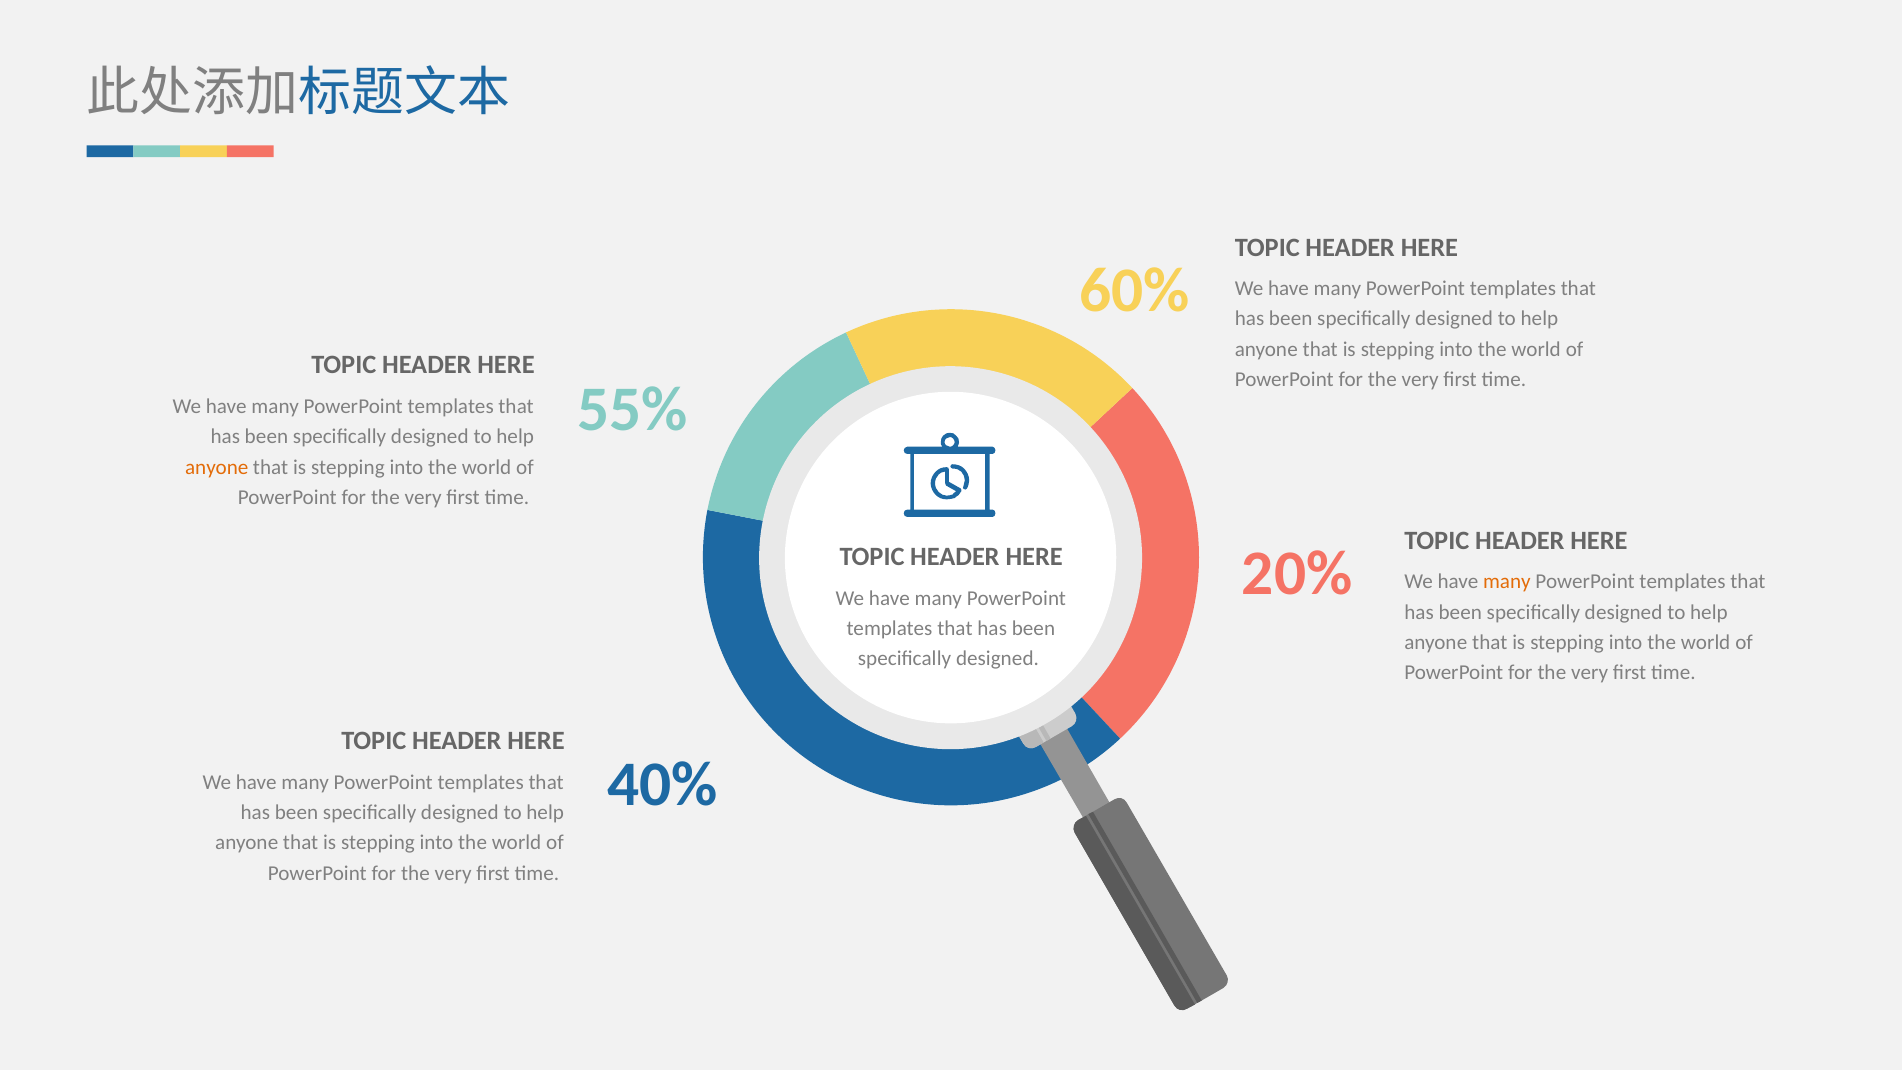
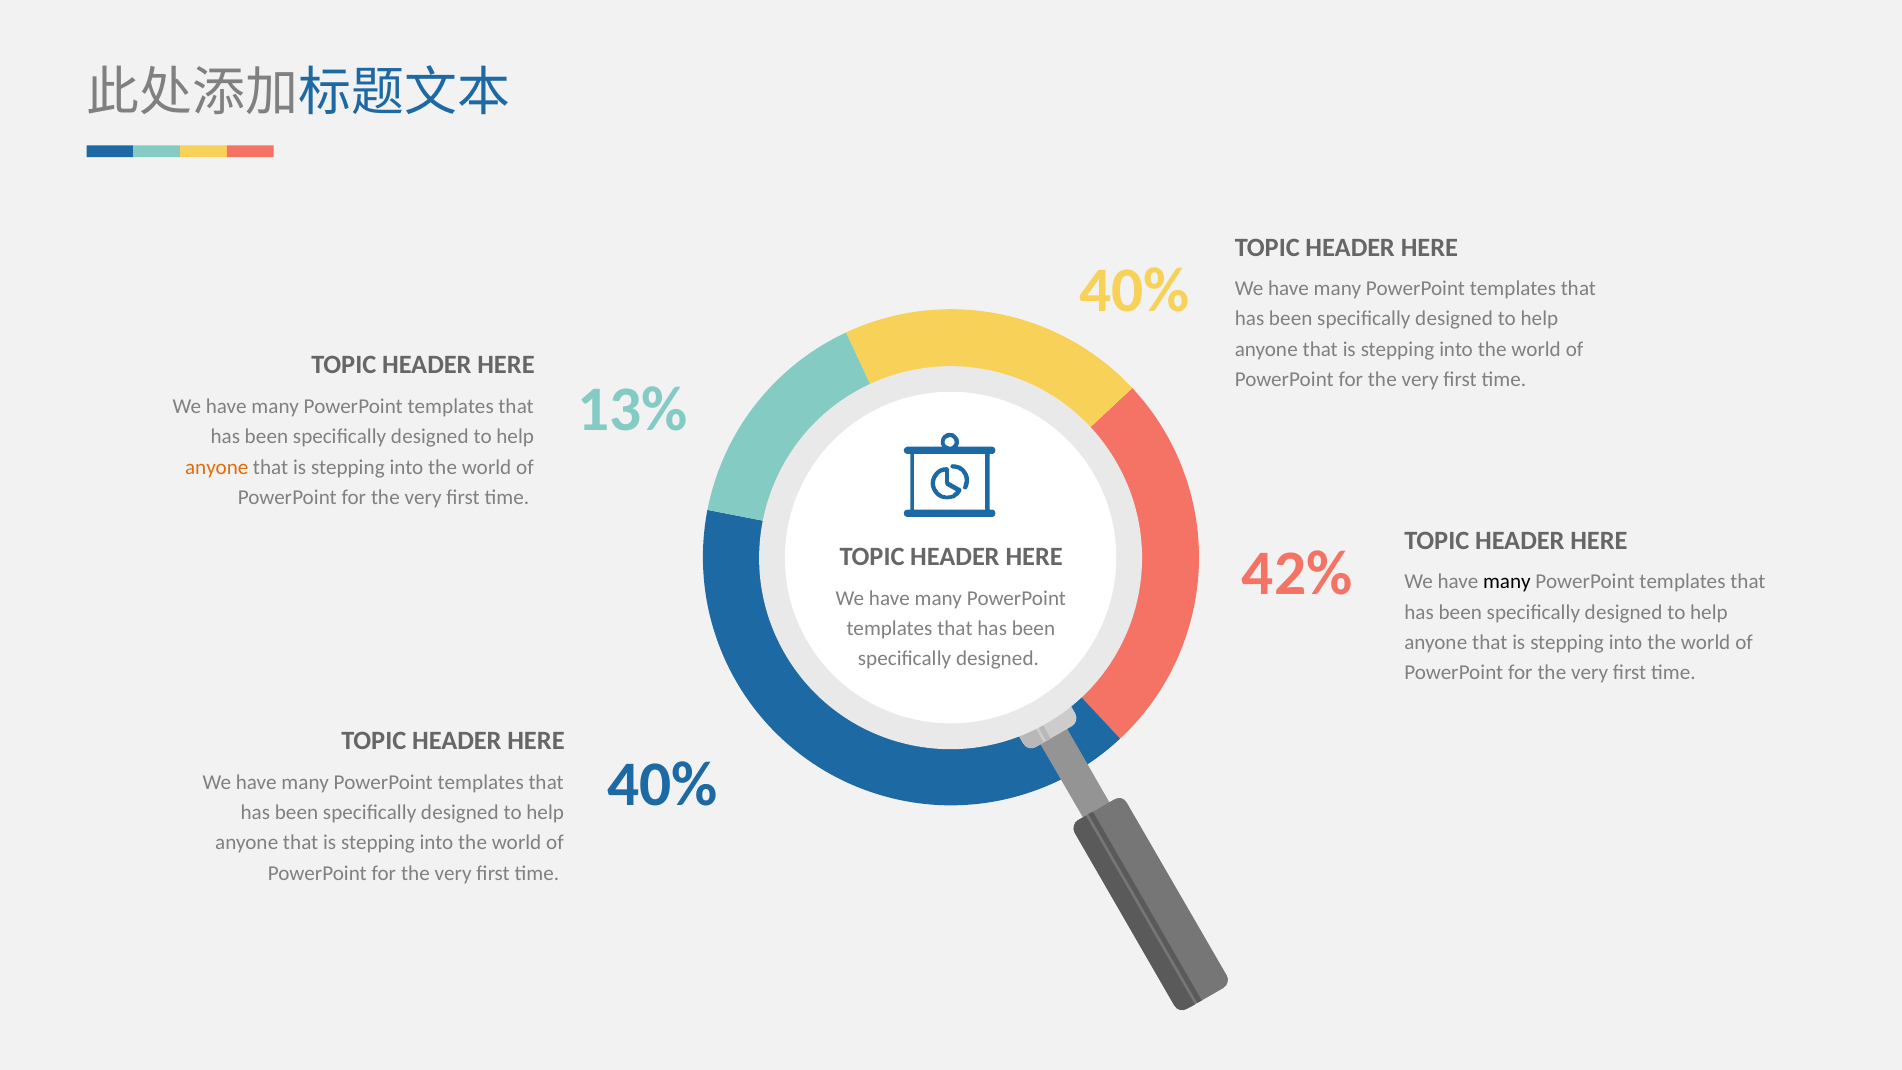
60%: 60% -> 40% (1134, 291)
55%: 55% -> 13% (633, 409)
20%: 20% -> 42% (1297, 573)
many colour: orange -> black (1507, 582)
